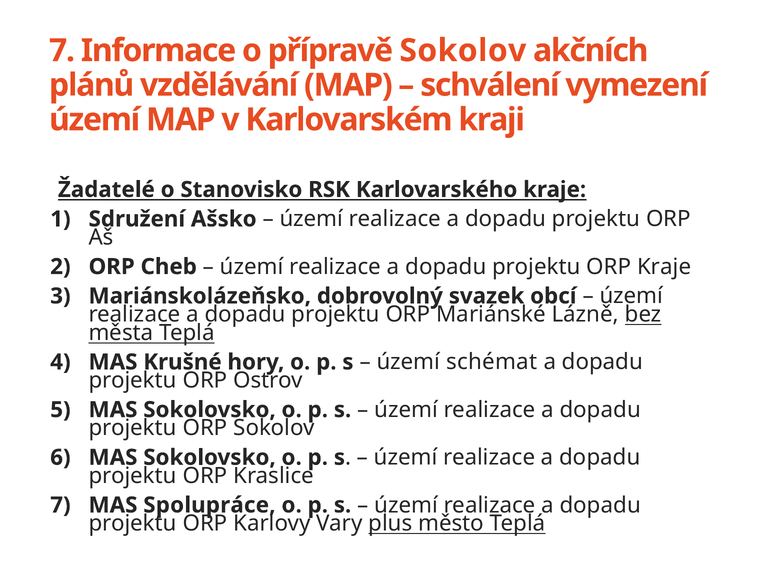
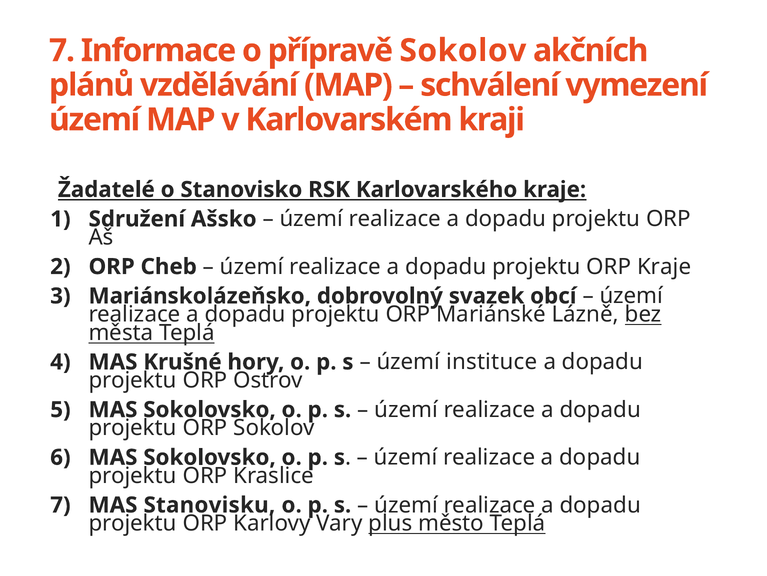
schémat: schémat -> instituce (492, 362)
Spolupráce: Spolupráce -> Stanovisku (209, 504)
